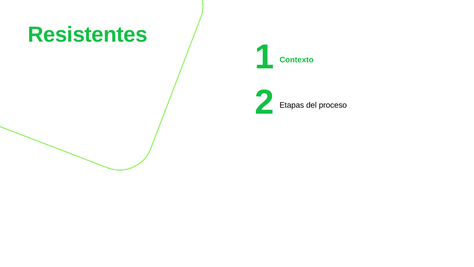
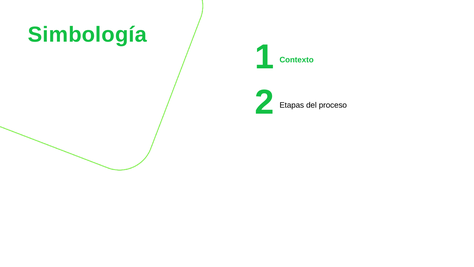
Resistentes: Resistentes -> Simbología (87, 35)
